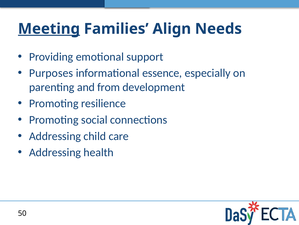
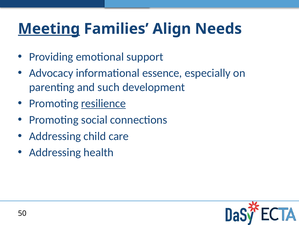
Purposes: Purposes -> Advocacy (51, 73)
from: from -> such (109, 87)
resilience underline: none -> present (103, 103)
